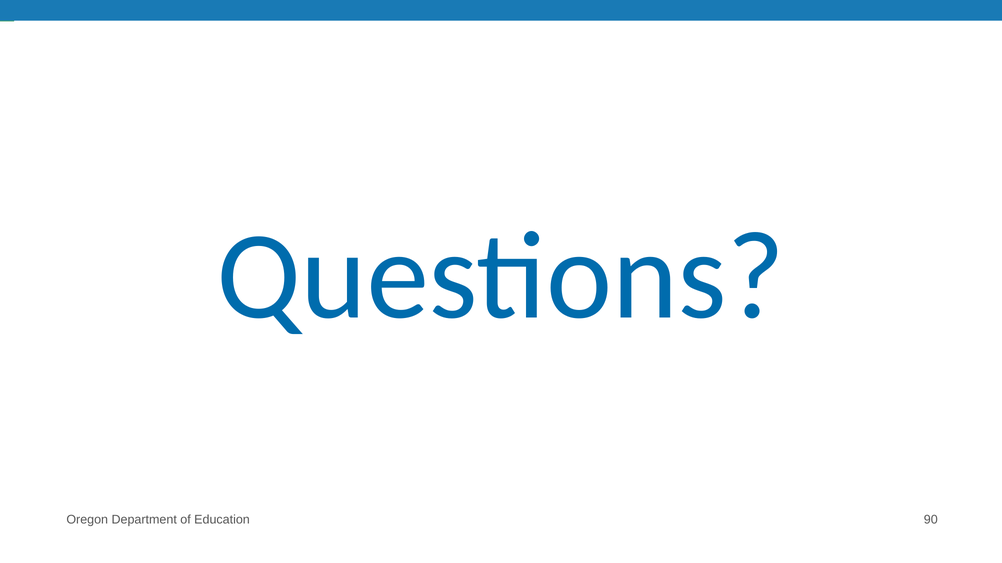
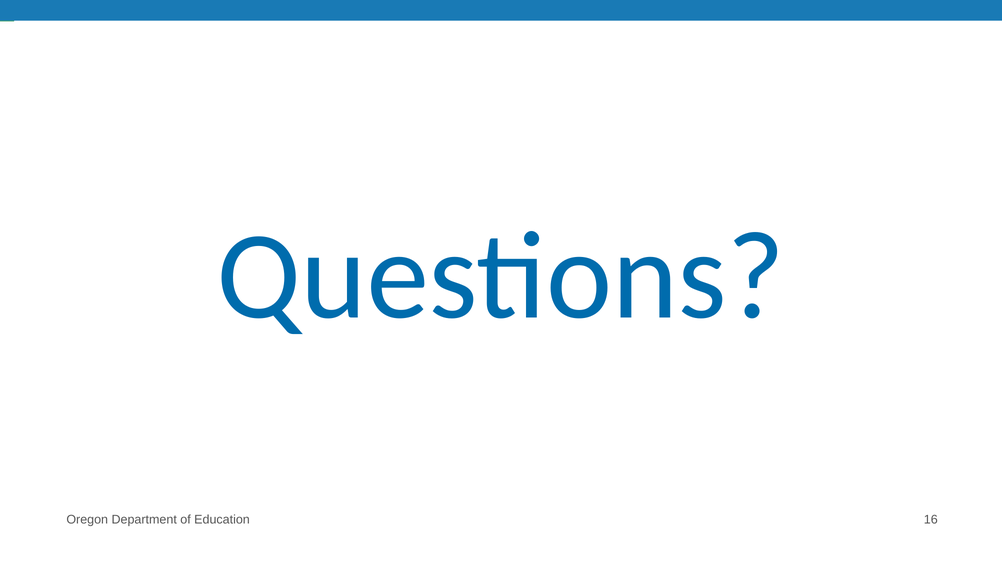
90: 90 -> 16 (931, 520)
